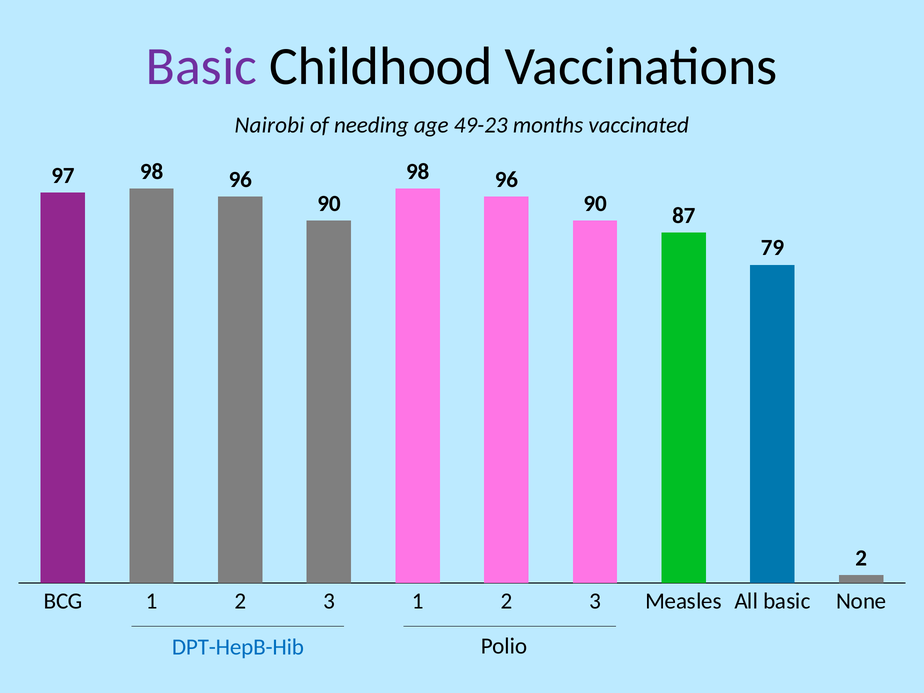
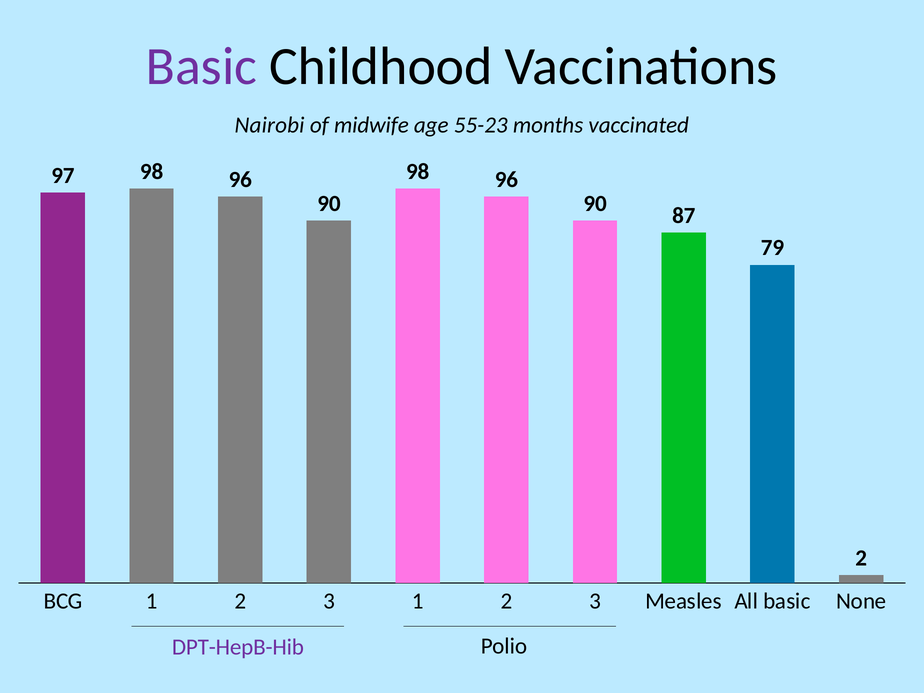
needing: needing -> midwife (371, 125)
49-23: 49-23 -> 55-23 (481, 125)
DPT-HepB-Hib colour: blue -> purple (238, 647)
